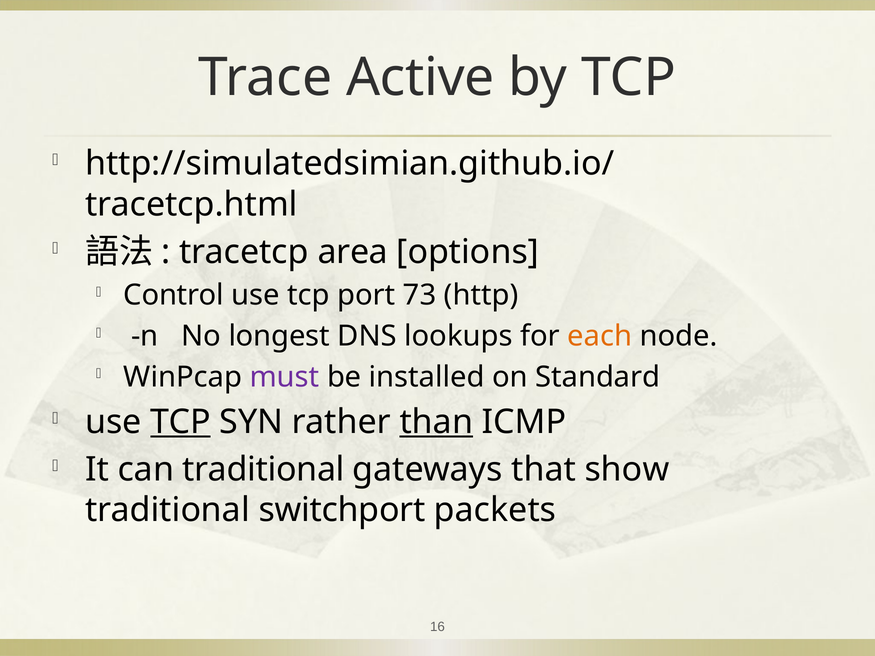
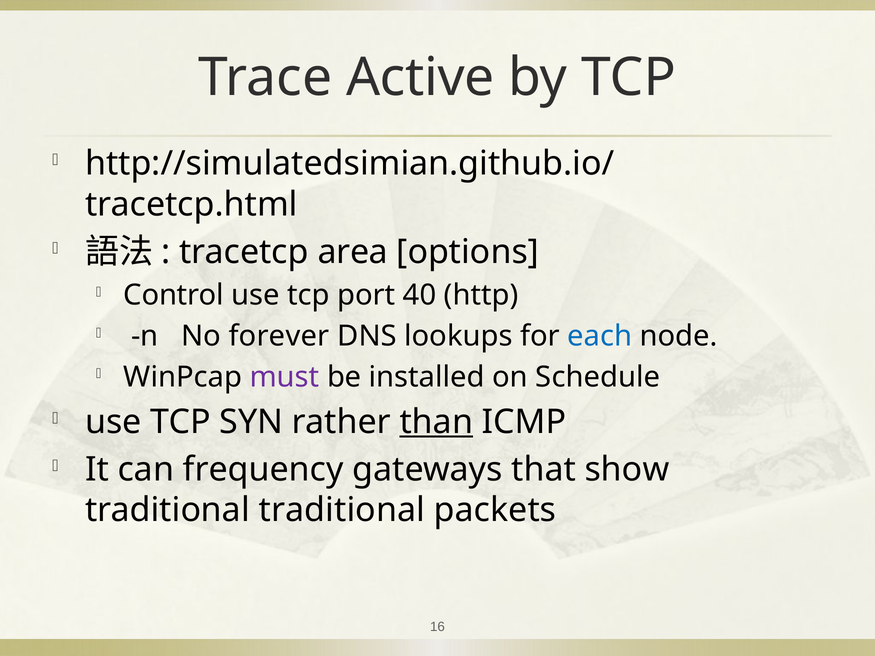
73: 73 -> 40 (420, 295)
longest: longest -> forever (279, 336)
each colour: orange -> blue (600, 336)
Standard: Standard -> Schedule (598, 377)
TCP underline: present -> none (181, 422)
can traditional: traditional -> frequency (263, 470)
traditional switchport: switchport -> traditional (342, 510)
